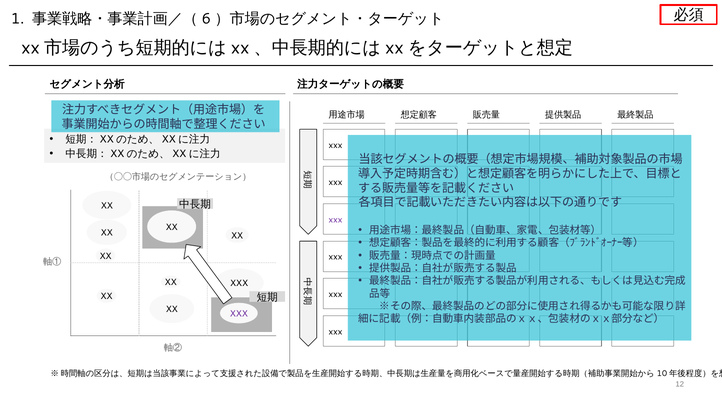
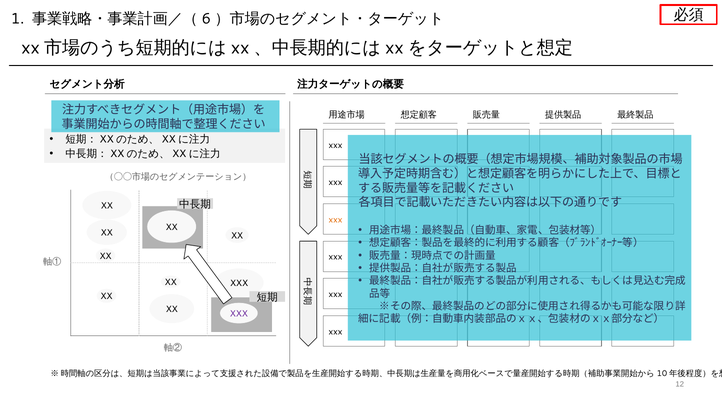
xxx colour: purple -> orange (335, 220)
